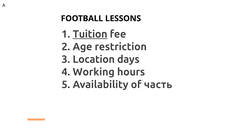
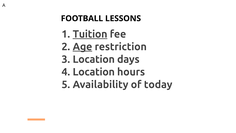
Age underline: none -> present (82, 47)
Working: Working -> Location (94, 72)
часть: часть -> today (158, 84)
